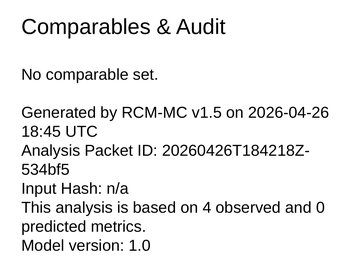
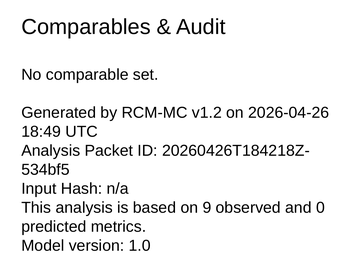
v1.5: v1.5 -> v1.2 (207, 113)
18:45: 18:45 -> 18:49 (41, 132)
4: 4 -> 9 (207, 208)
